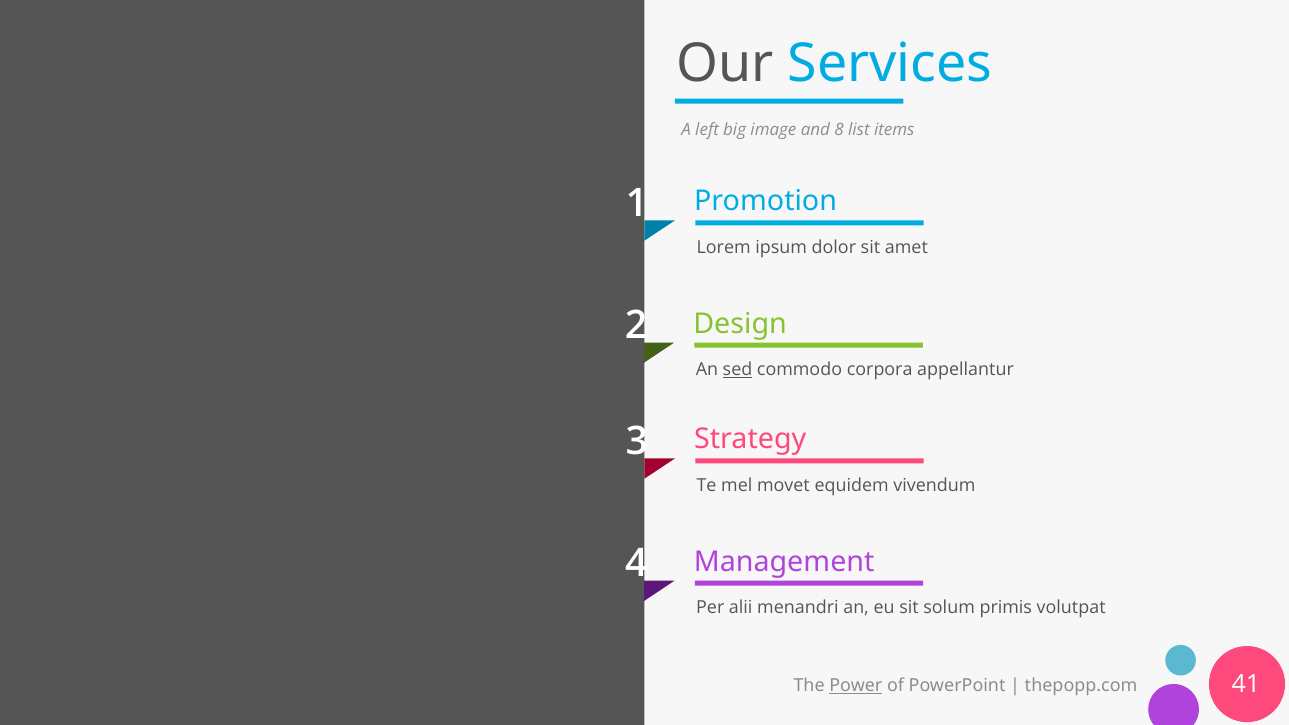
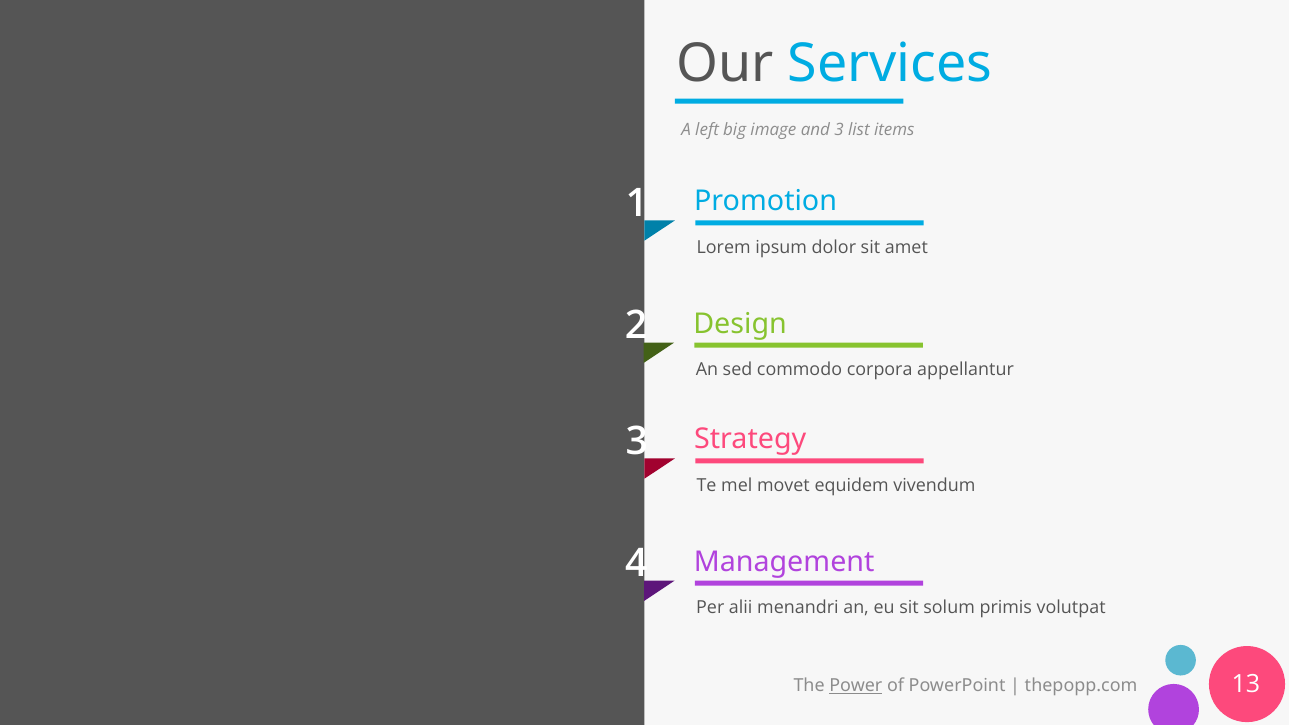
and 8: 8 -> 3 (839, 130)
sed underline: present -> none (737, 370)
41: 41 -> 13 (1246, 684)
